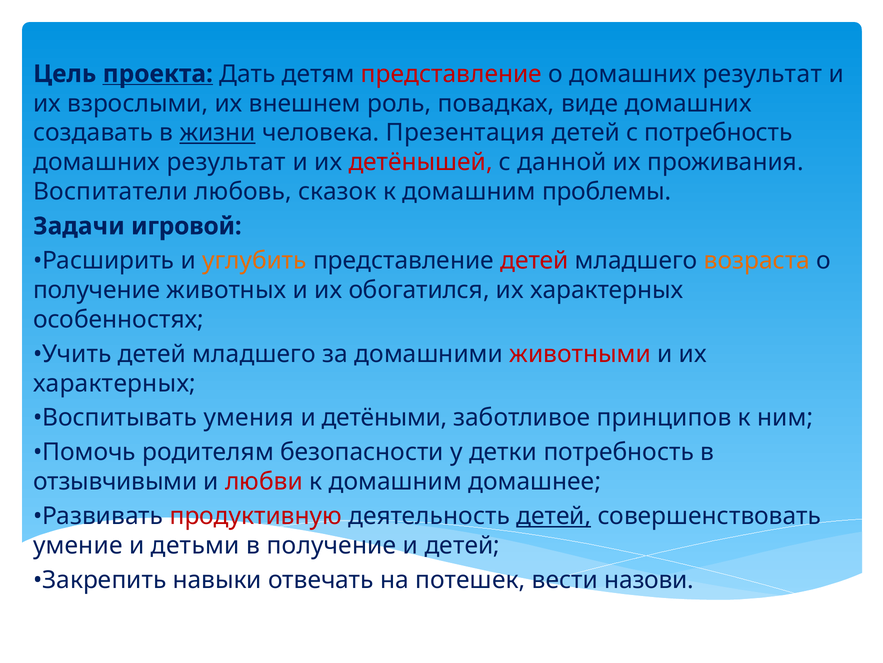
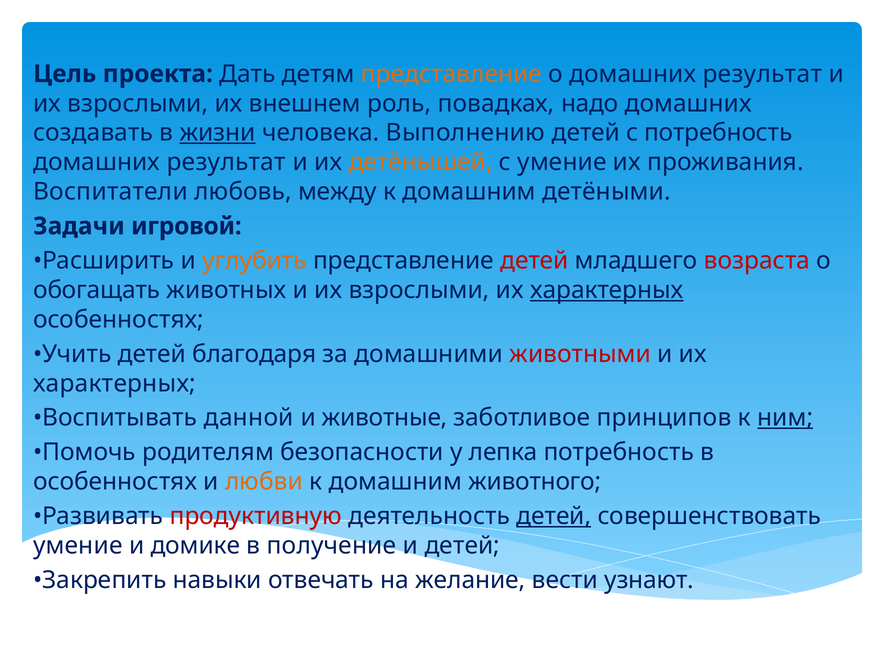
проекта underline: present -> none (158, 74)
представление colour: red -> orange (451, 74)
виде: виде -> надо (590, 103)
Презентация: Презентация -> Выполнению (465, 133)
детёнышей colour: red -> orange (421, 162)
с данной: данной -> умение (562, 162)
сказок: сказок -> между (337, 192)
проблемы: проблемы -> детёными (606, 192)
возраста colour: orange -> red (757, 260)
получение: получение -> обогащать (97, 290)
животных и их обогатился: обогатился -> взрослыми (419, 290)
характерных underline: none -> present (607, 290)
Учить детей младшего: младшего -> благодаря (254, 354)
умения: умения -> данной (249, 417)
детёными: детёными -> животные (385, 417)
ним underline: none -> present (785, 417)
детки: детки -> лепка (503, 452)
отзывчивыми: отзывчивыми -> особенностях (115, 481)
любви colour: red -> orange (264, 481)
домашнее: домашнее -> животного (535, 481)
детьми: детьми -> домике (195, 545)
потешек: потешек -> желание (470, 579)
назови: назови -> узнают (649, 579)
